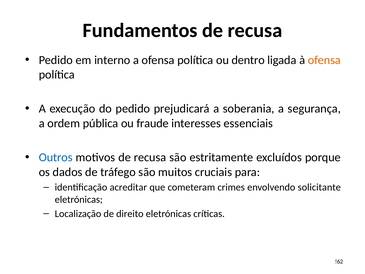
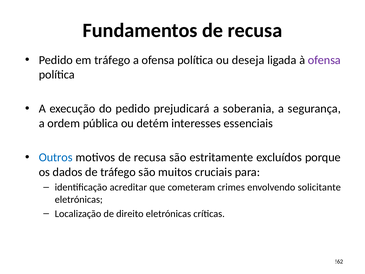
em interno: interno -> tráfego (112, 60)
dentro: dentro -> deseja (248, 60)
ofensa colour: orange -> purple (324, 60)
fraude: fraude -> detém (153, 123)
